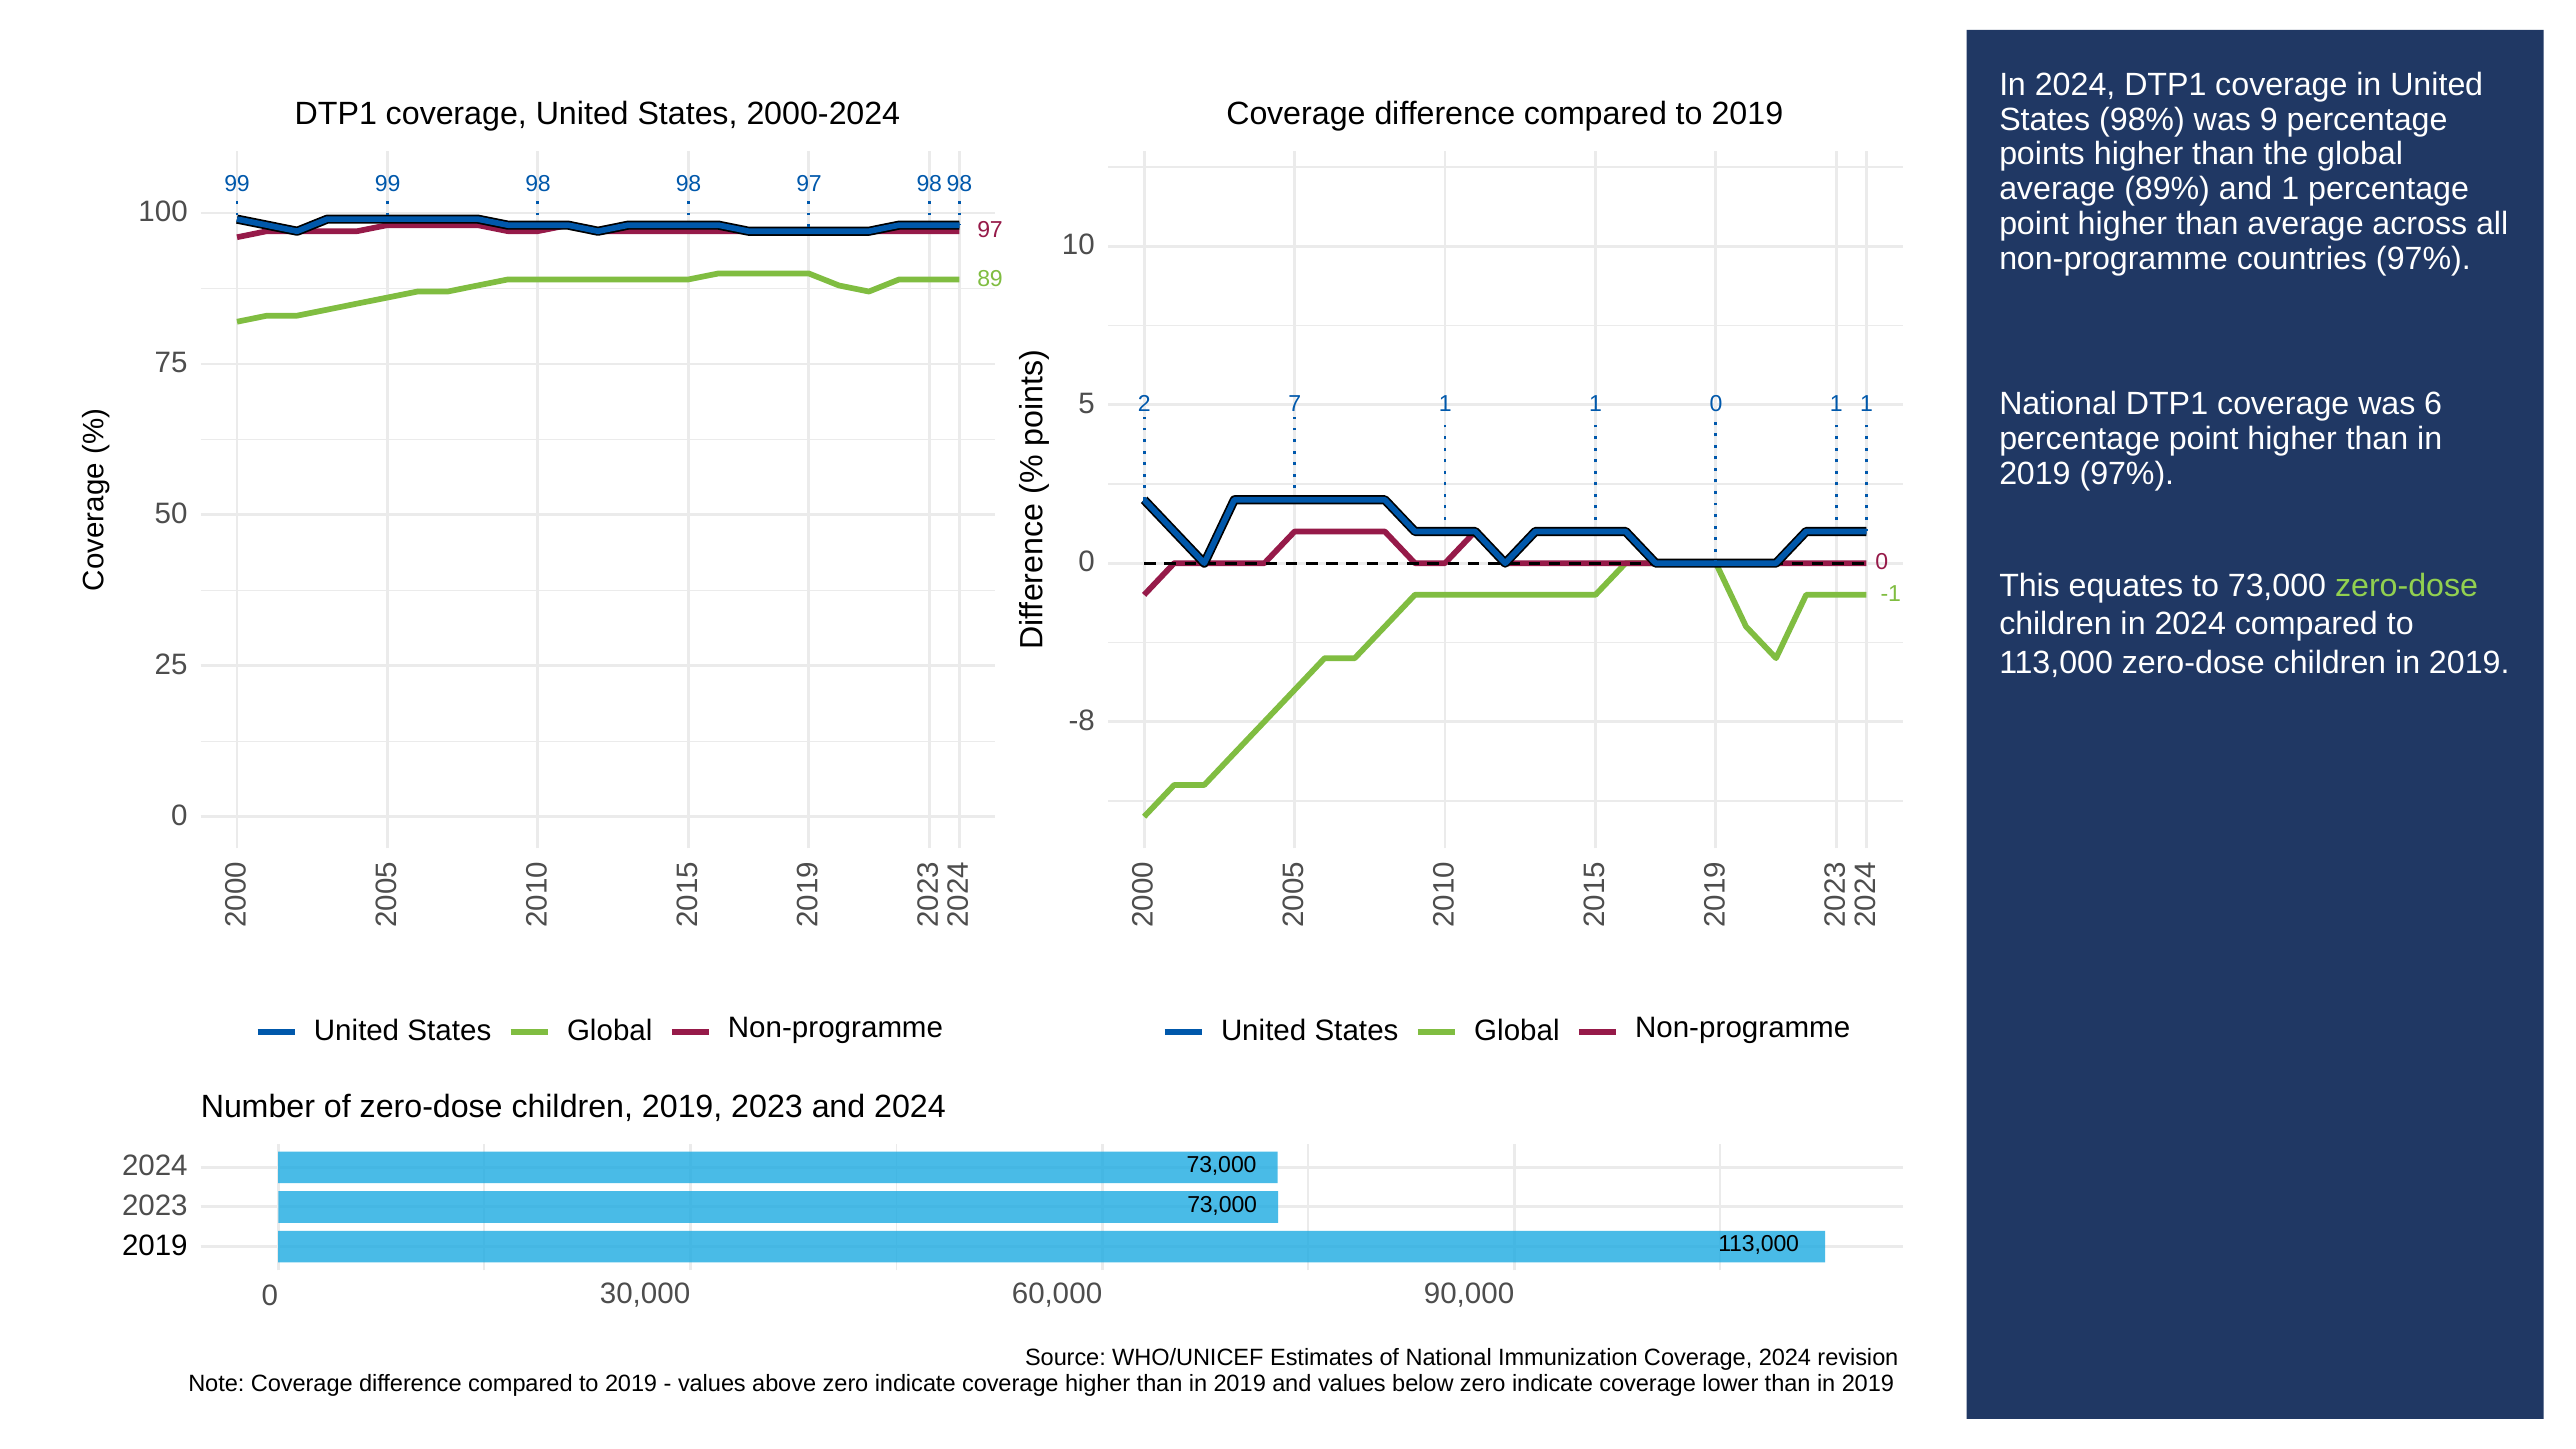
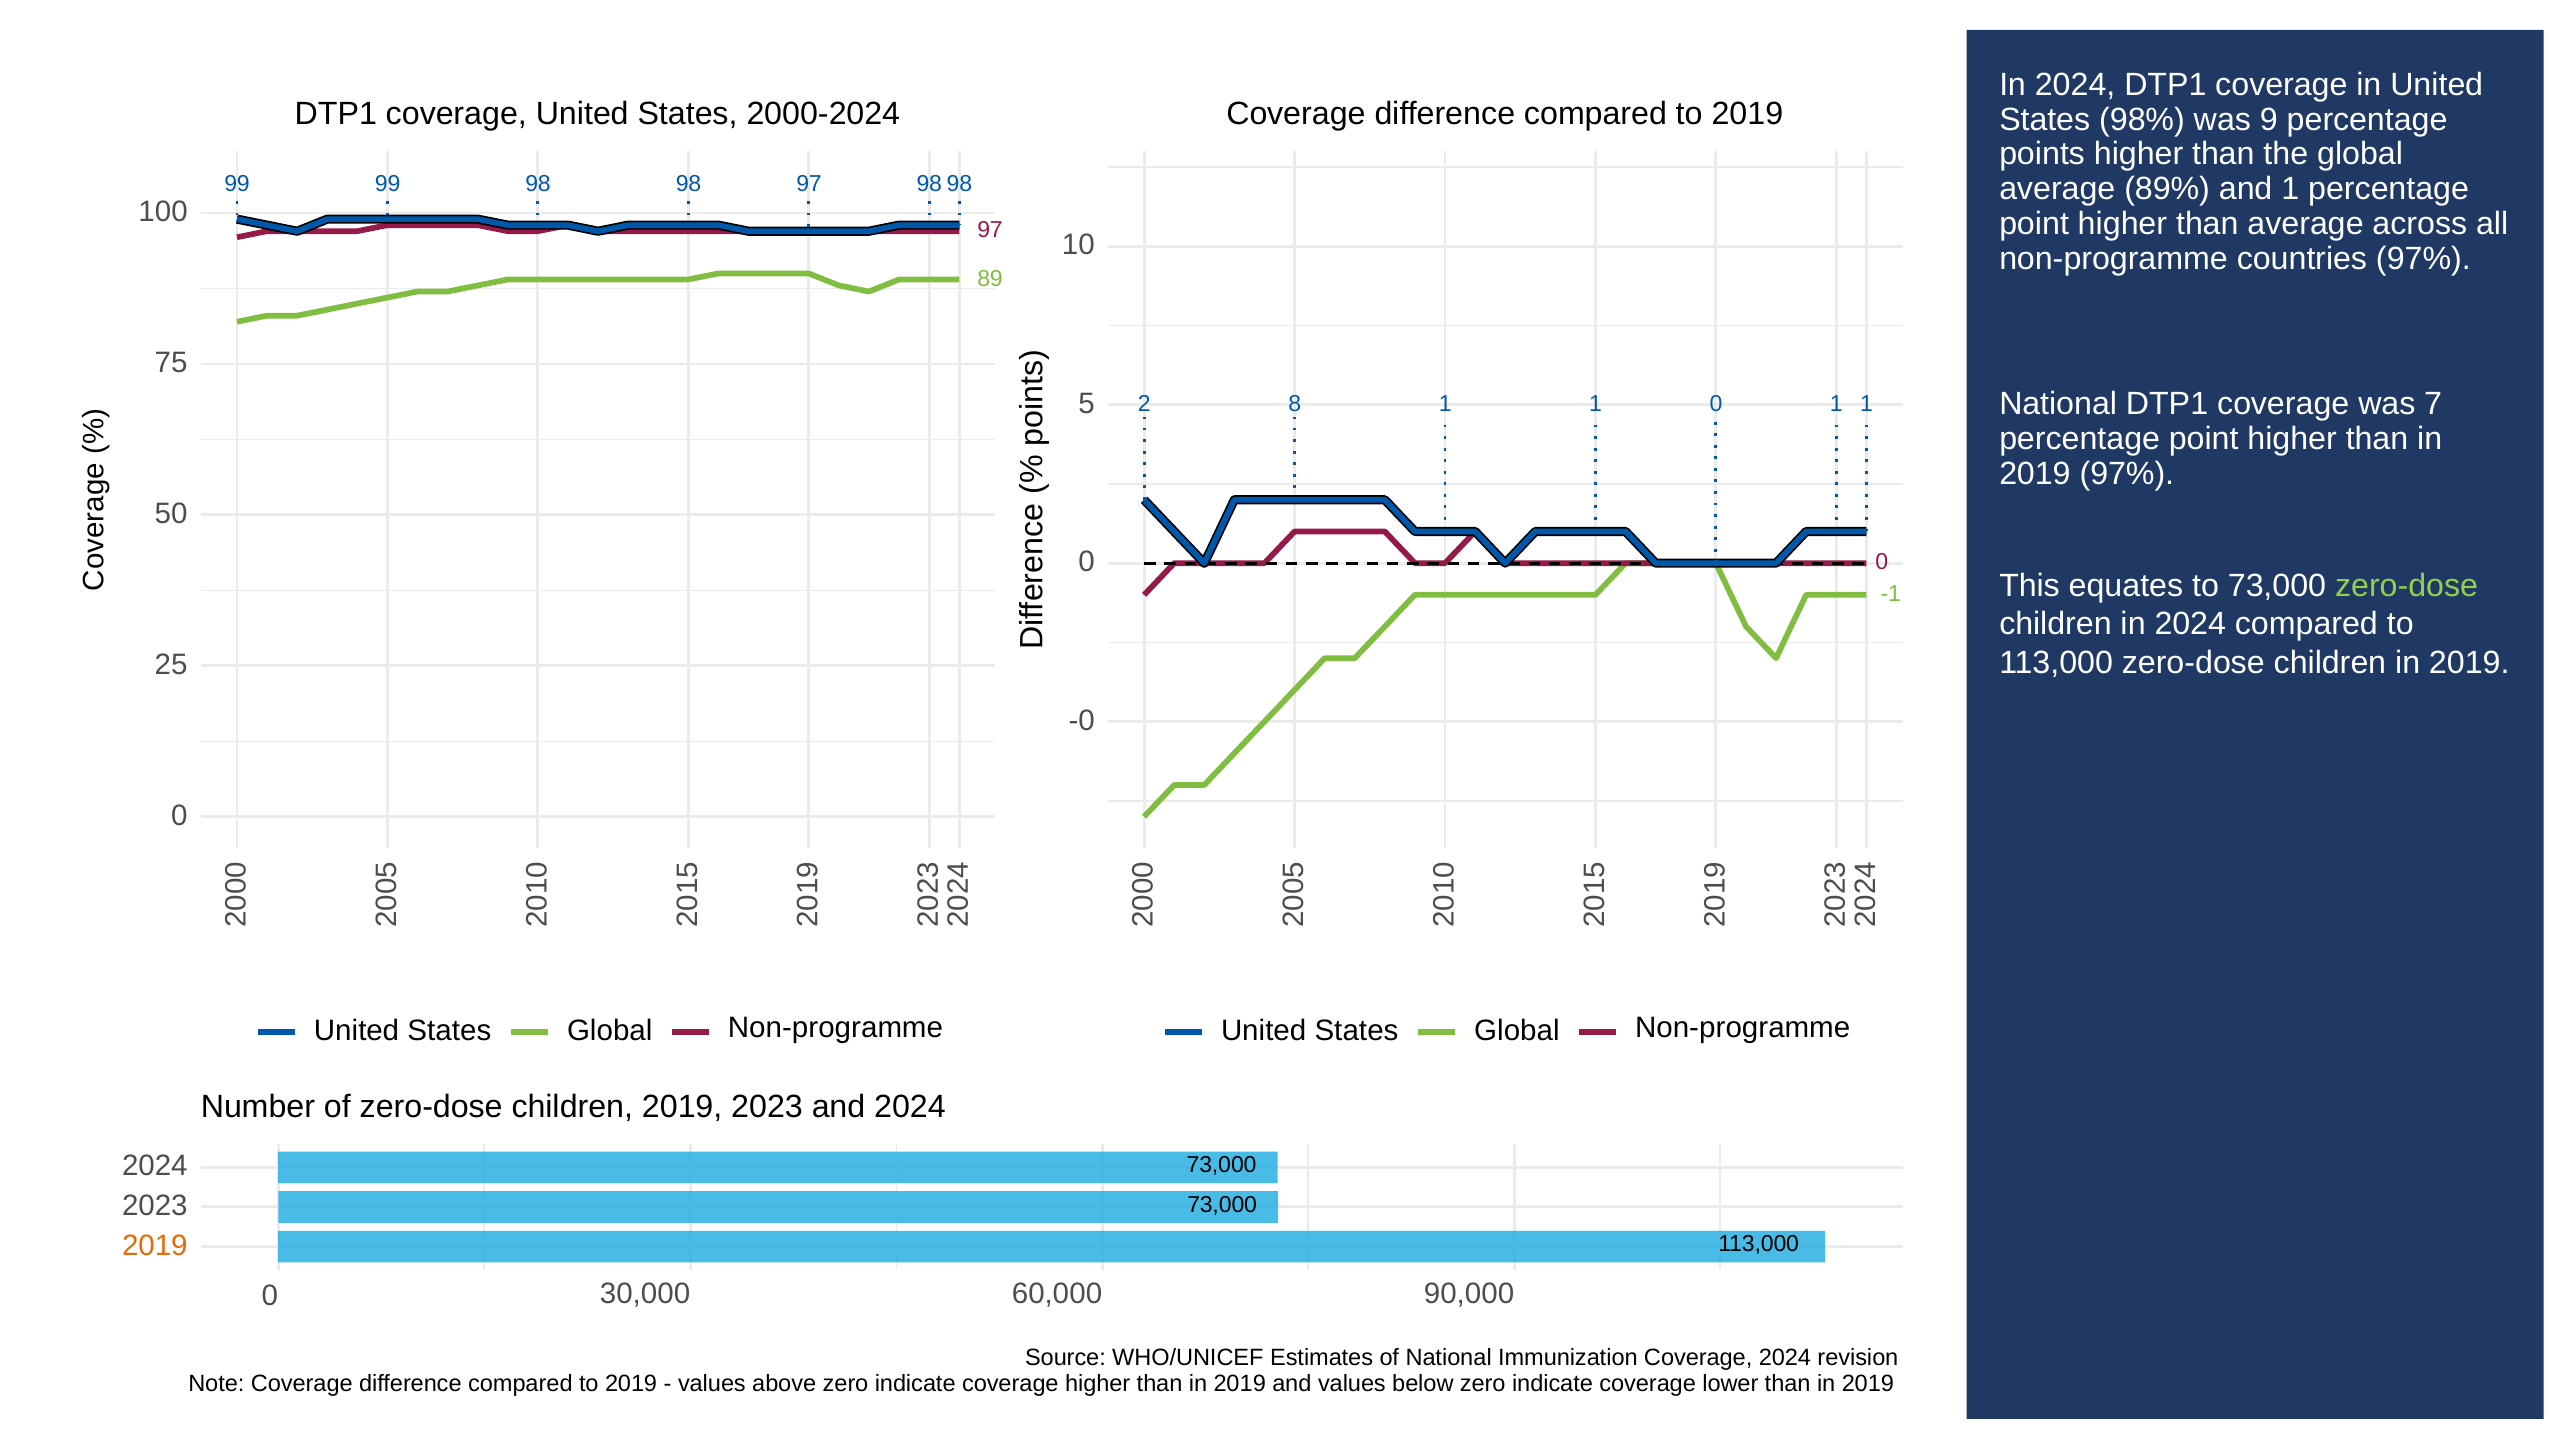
6: 6 -> 7 (2433, 404)
7: 7 -> 8 (1295, 404)
-8: -8 -> -0 (1082, 721)
2019 colour: black -> orange (155, 1245)
